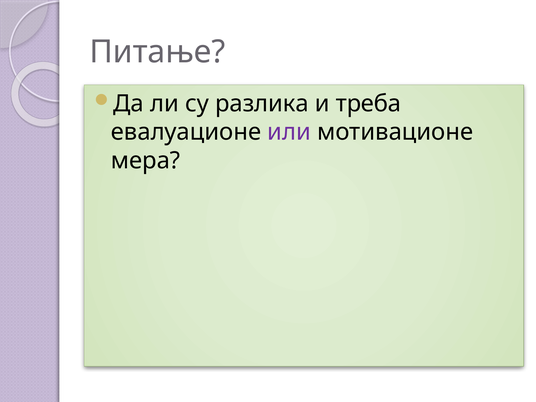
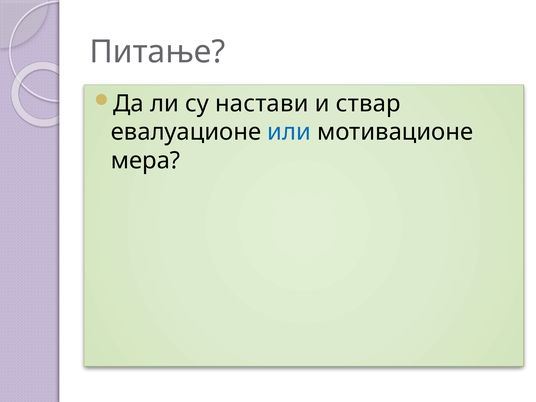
разлика: разлика -> настави (262, 103)
треба: треба -> ствар (368, 103)
или colour: purple -> blue (289, 132)
